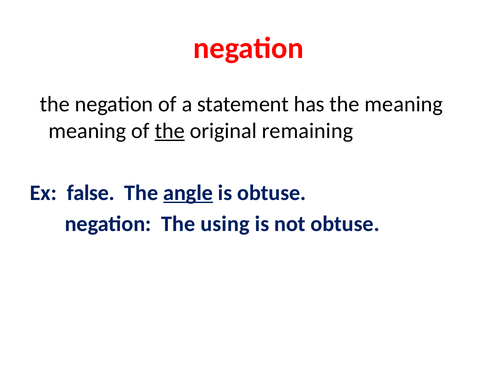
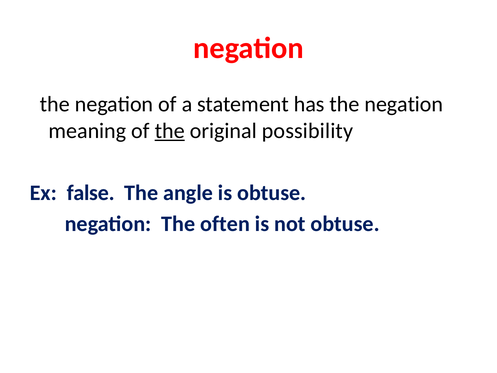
has the meaning: meaning -> negation (404, 104)
remaining: remaining -> possibility (307, 131)
angle underline: present -> none (188, 193)
using: using -> often (225, 224)
